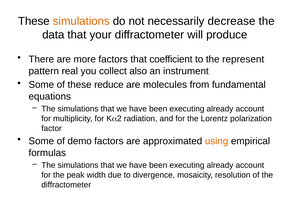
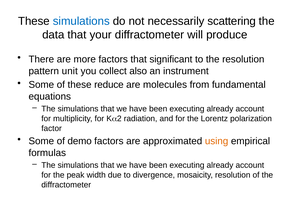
simulations colour: orange -> blue (81, 21)
decrease: decrease -> scattering (232, 21)
coefficient: coefficient -> significant (171, 59)
the represent: represent -> resolution (243, 59)
real: real -> unit (70, 71)
